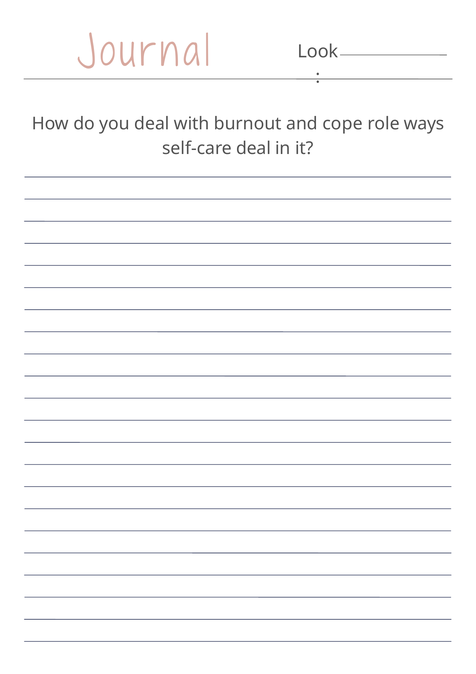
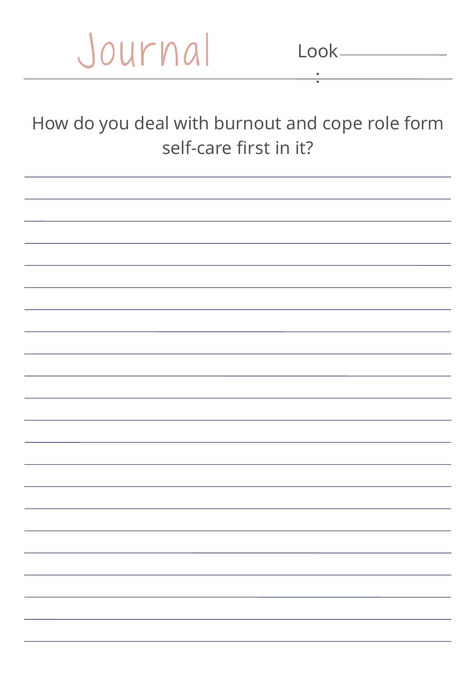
ways: ways -> form (424, 123)
self-care deal: deal -> first (253, 148)
